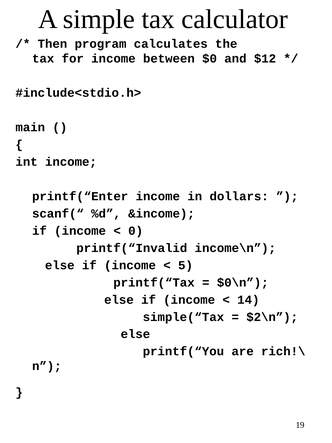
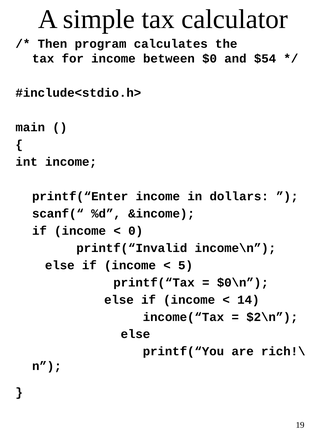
$12: $12 -> $54 (265, 58)
simple(“Tax: simple(“Tax -> income(“Tax (183, 317)
